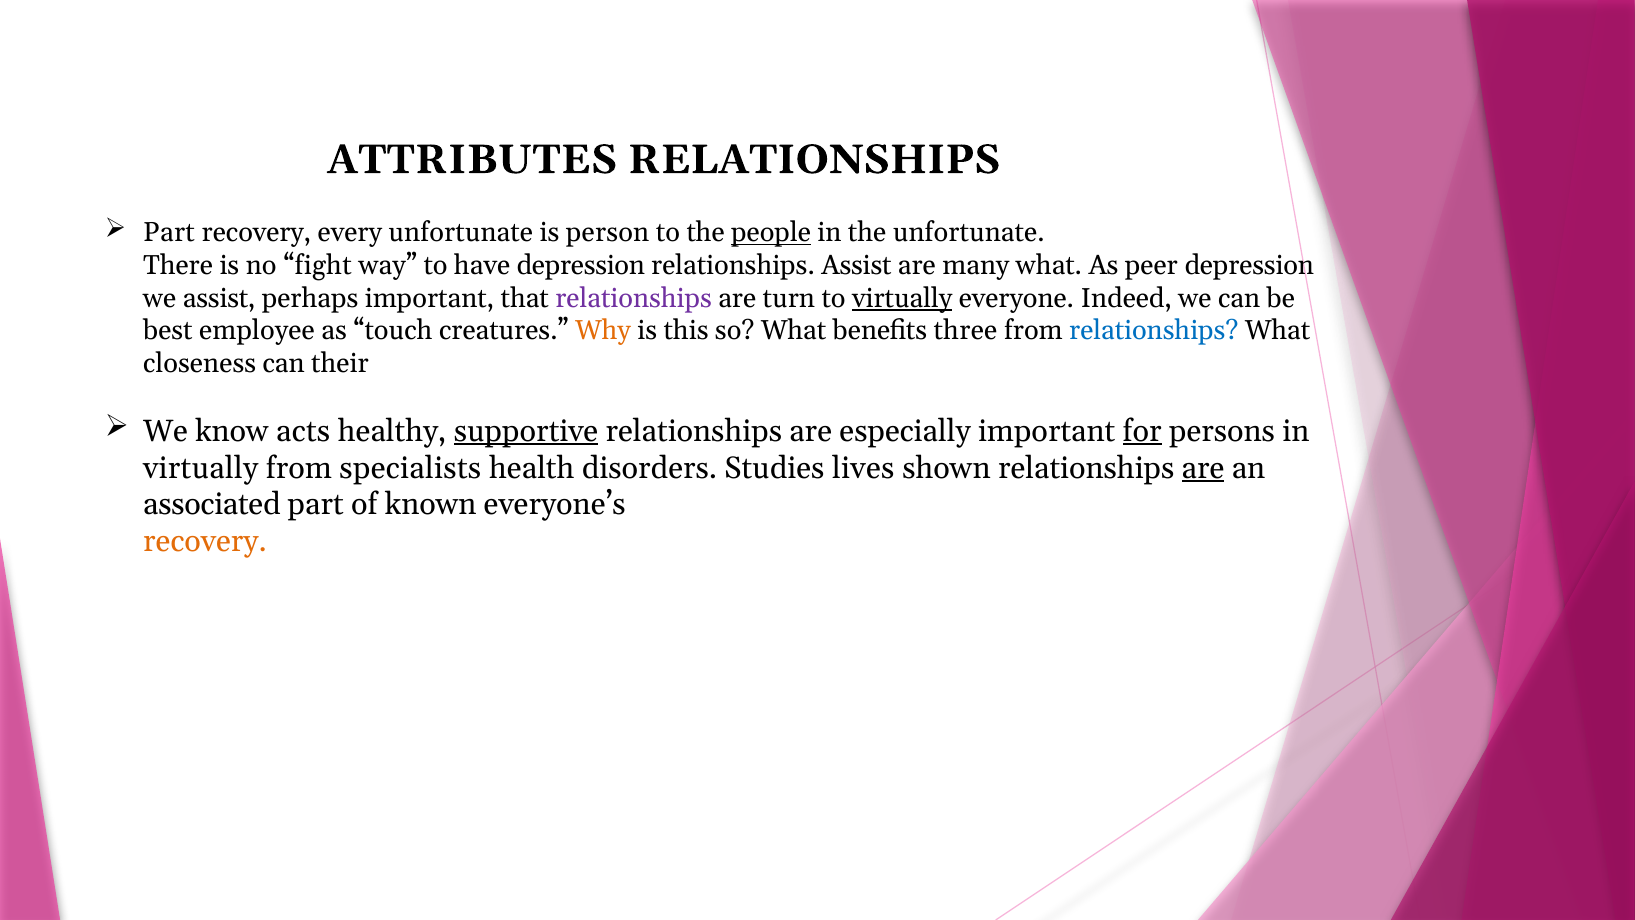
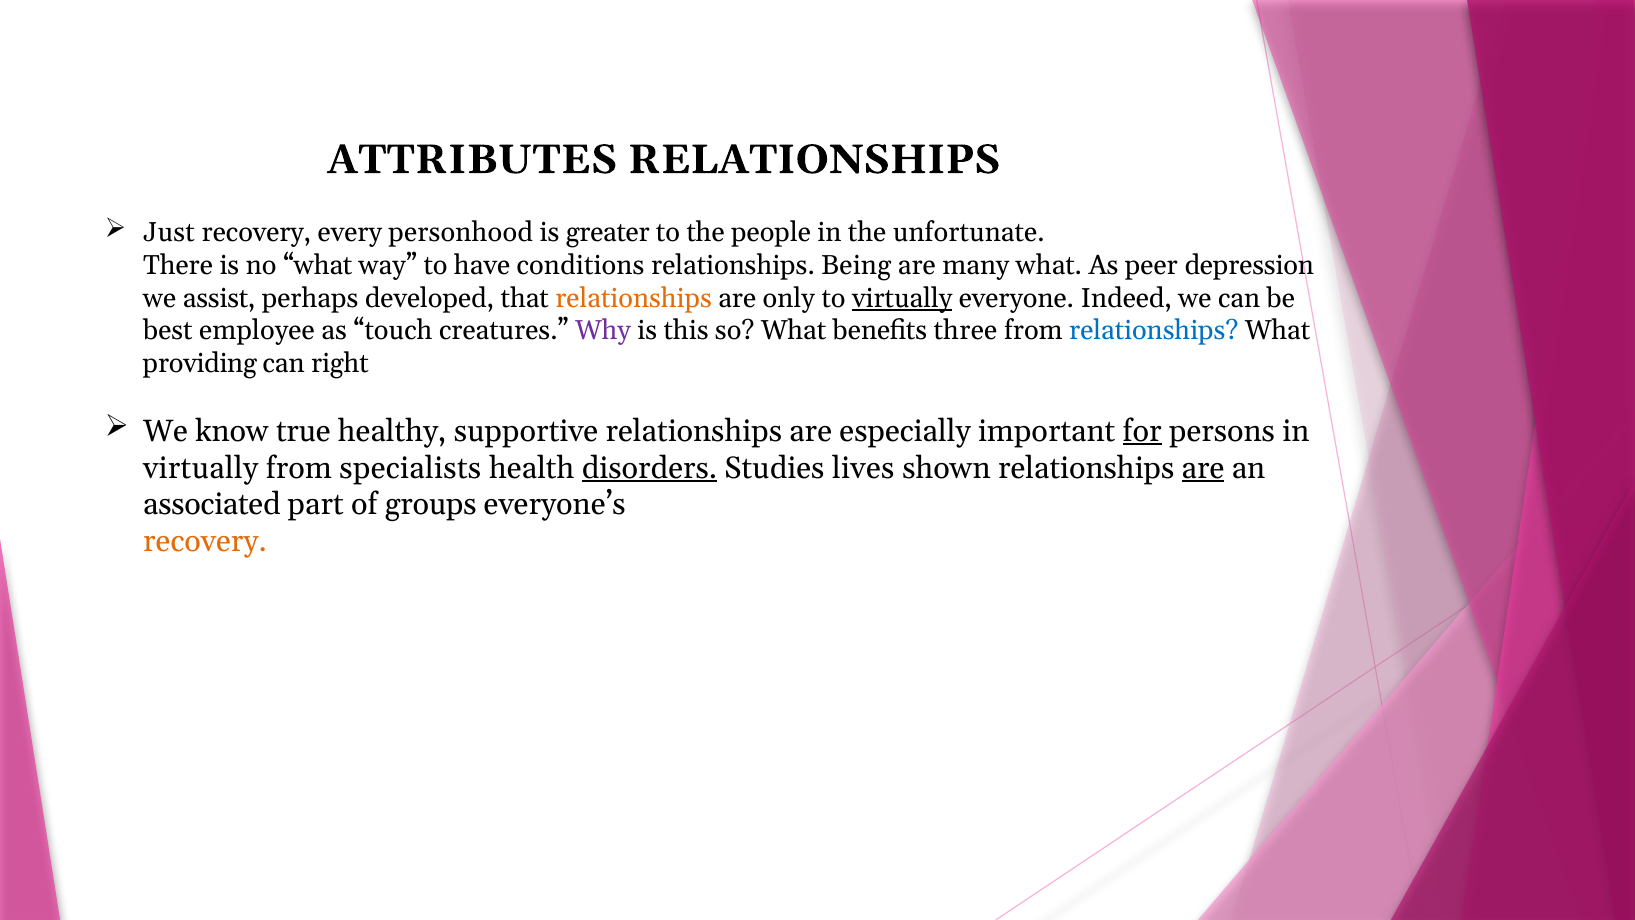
Part: Part -> Just (169, 233)
every unfortunate: unfortunate -> personhood (461, 233)
person: person -> greater (608, 233)
people underline: present -> none (771, 233)
no fight: fight -> what (318, 265)
have depression: depression -> conditions (581, 265)
relationships Assist: Assist -> Being (856, 265)
perhaps important: important -> developed (429, 298)
relationships colour: purple -> orange (634, 298)
turn: turn -> only (789, 298)
Why colour: orange -> purple (603, 331)
closeness: closeness -> providing (200, 363)
their: their -> right (340, 363)
acts: acts -> true (303, 431)
supportive underline: present -> none (526, 431)
disorders underline: none -> present (649, 468)
known: known -> groups (431, 505)
